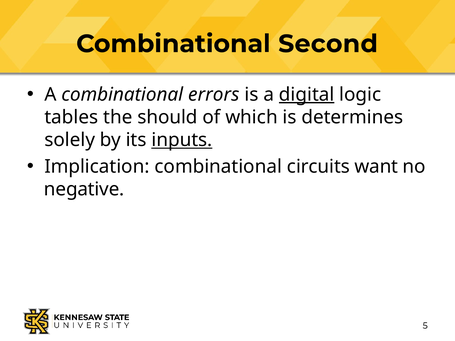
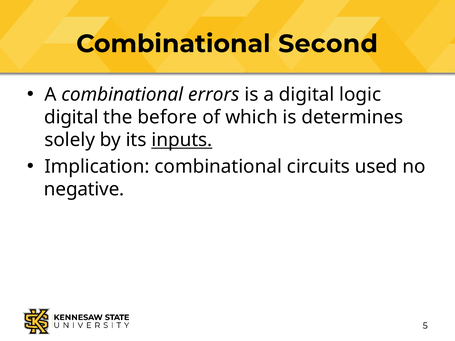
digital underline: present -> none (307, 95)
tables: tables -> digital (71, 117)
should: should -> before (167, 117)
want: want -> used (376, 167)
